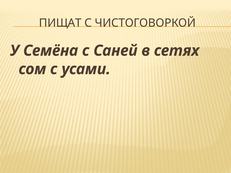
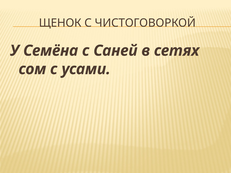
ПИЩАТ: ПИЩАТ -> ЩЕНОК (60, 23)
